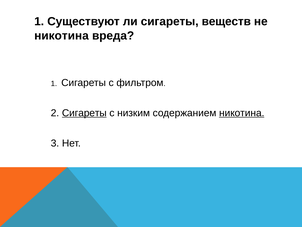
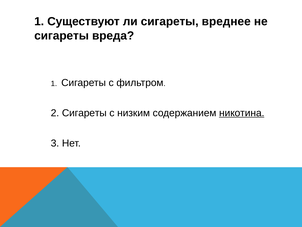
веществ: веществ -> вреднее (226, 22)
никотина: никотина -> сигареты (62, 36)
Сигареты underline: present -> none (84, 113)
